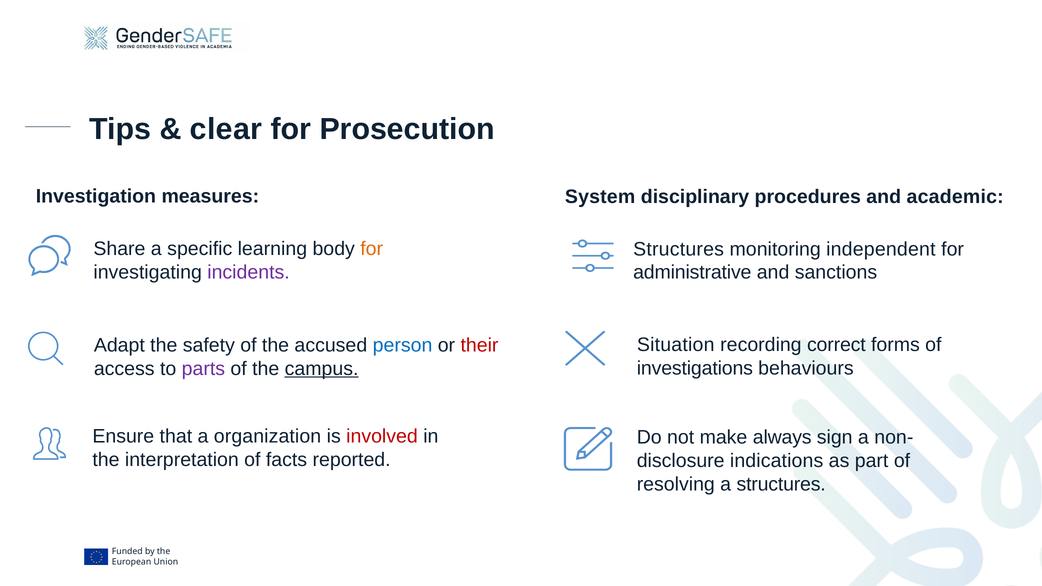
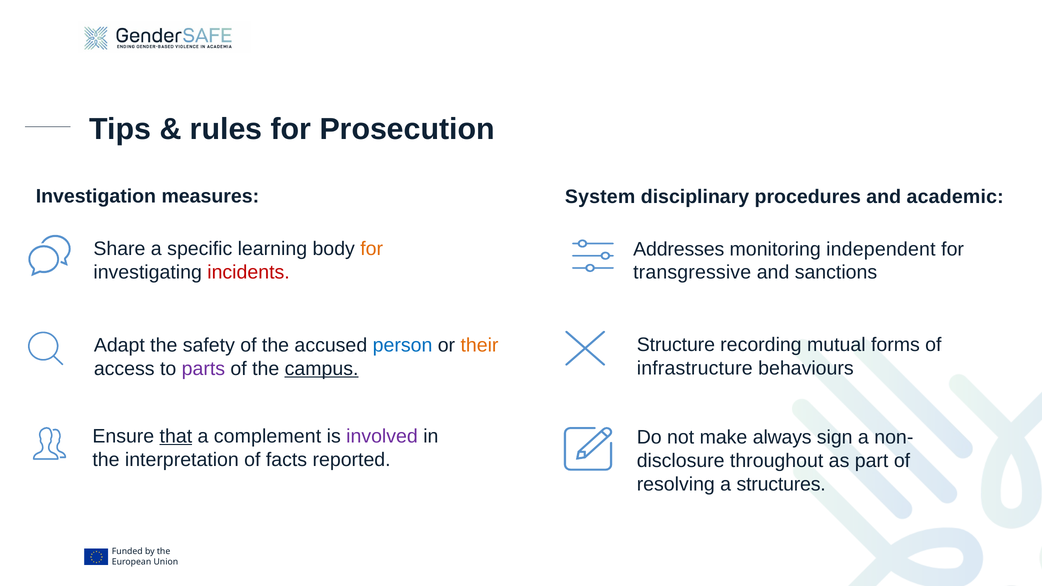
clear: clear -> rules (226, 129)
Structures: Structures -> Addresses (679, 249)
incidents colour: purple -> red (249, 272)
administrative: administrative -> transgressive (692, 273)
Situation: Situation -> Structure (676, 345)
correct: correct -> mutual (836, 345)
their colour: red -> orange (480, 345)
investigations: investigations -> infrastructure (695, 368)
that underline: none -> present (176, 436)
organization: organization -> complement (268, 436)
involved colour: red -> purple (382, 436)
indications: indications -> throughout (777, 461)
